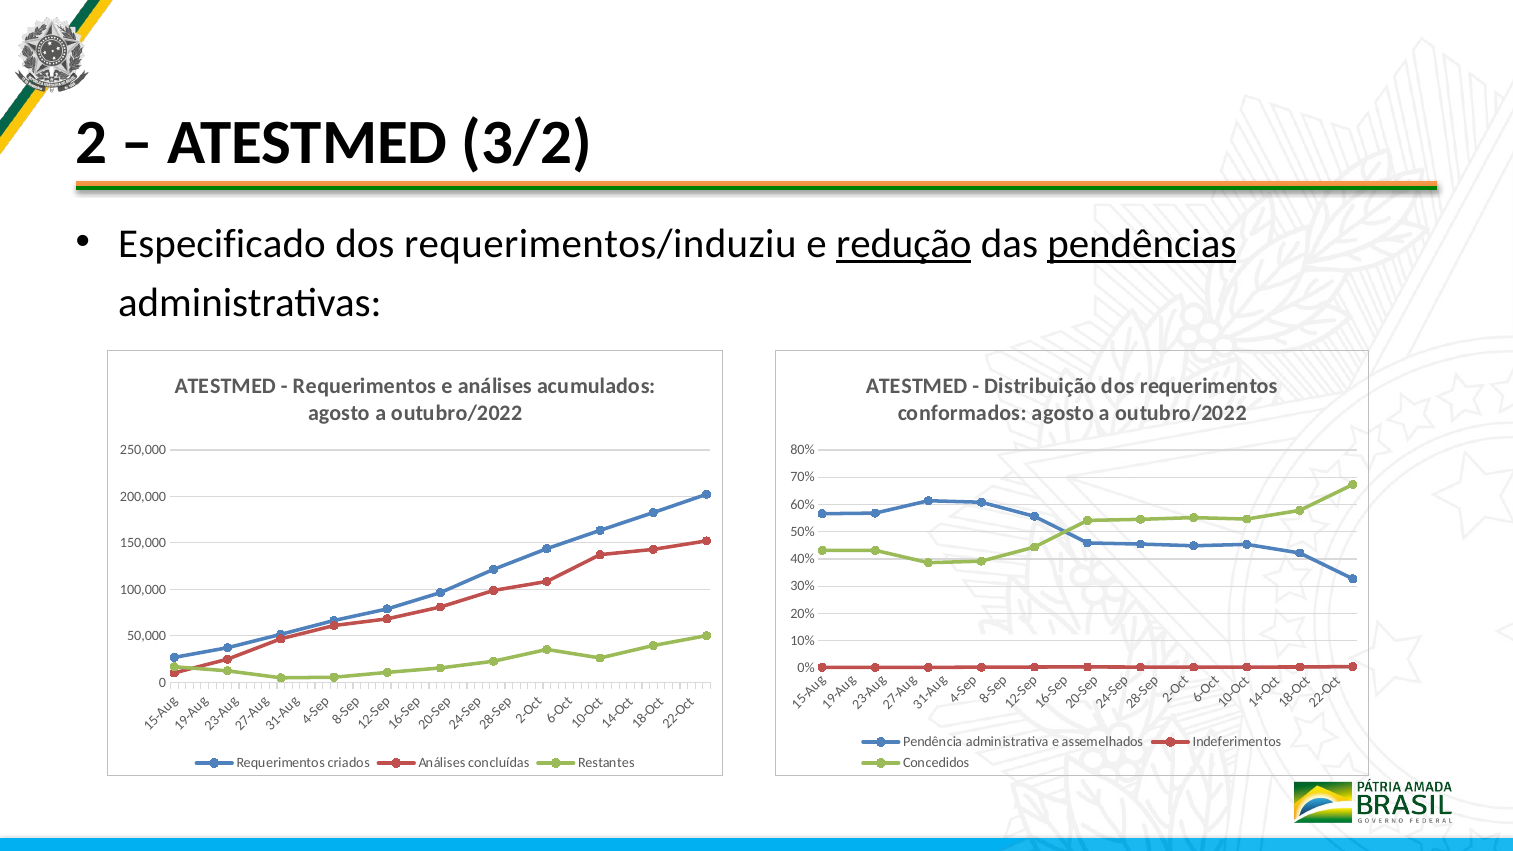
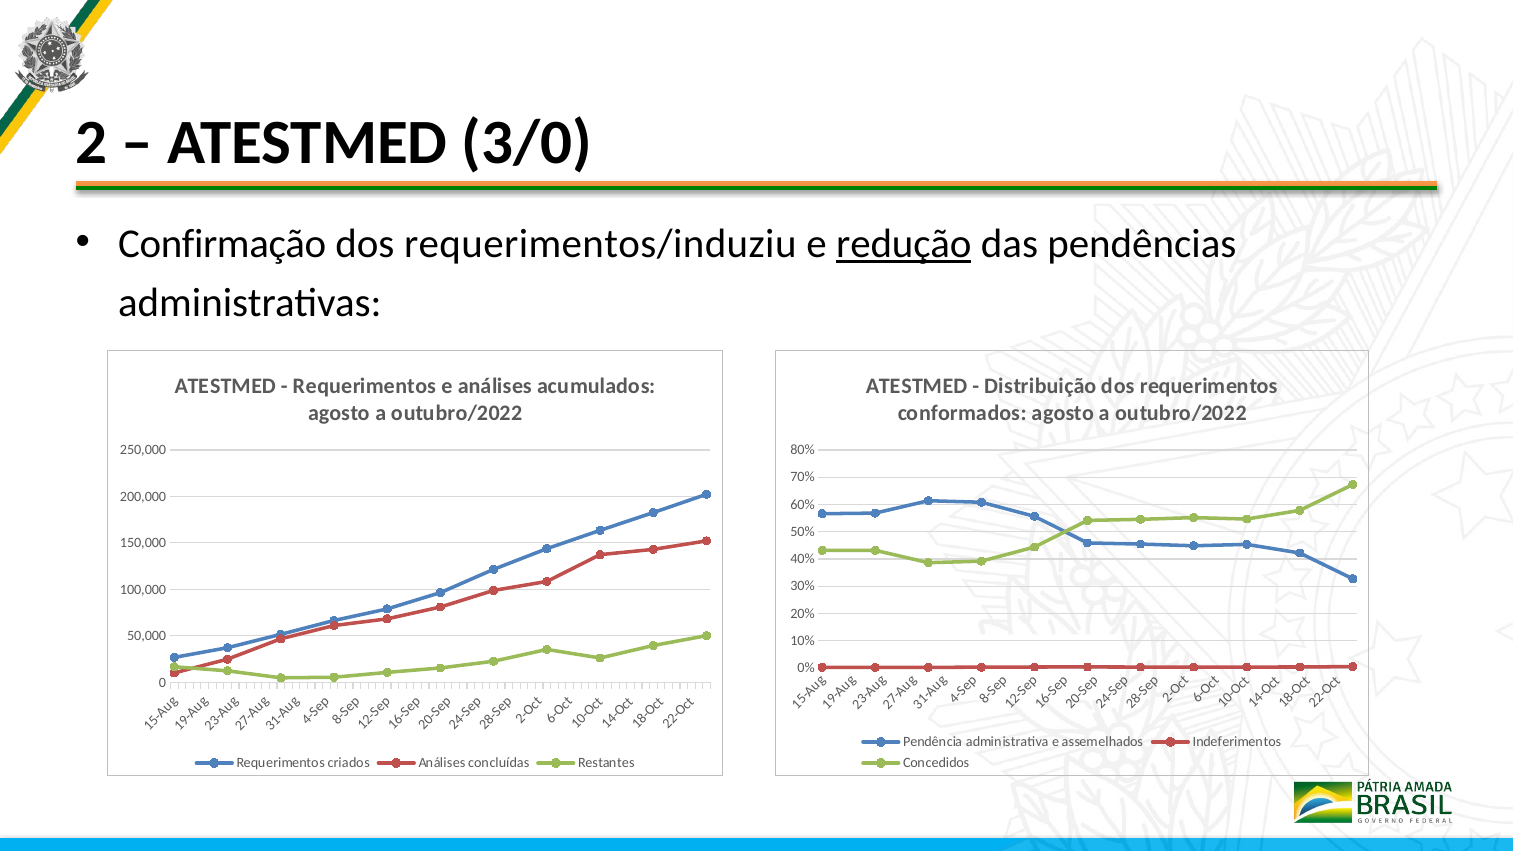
3/2: 3/2 -> 3/0 (527, 142)
Especificado: Especificado -> Confirmação (222, 244)
pendências underline: present -> none (1142, 244)
